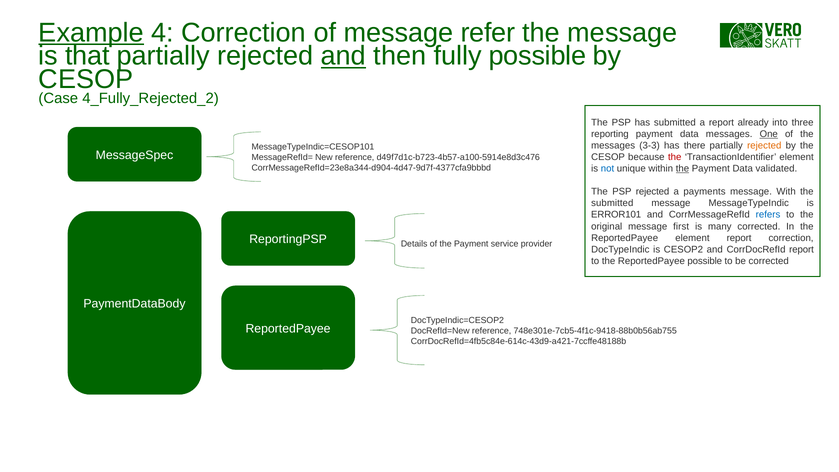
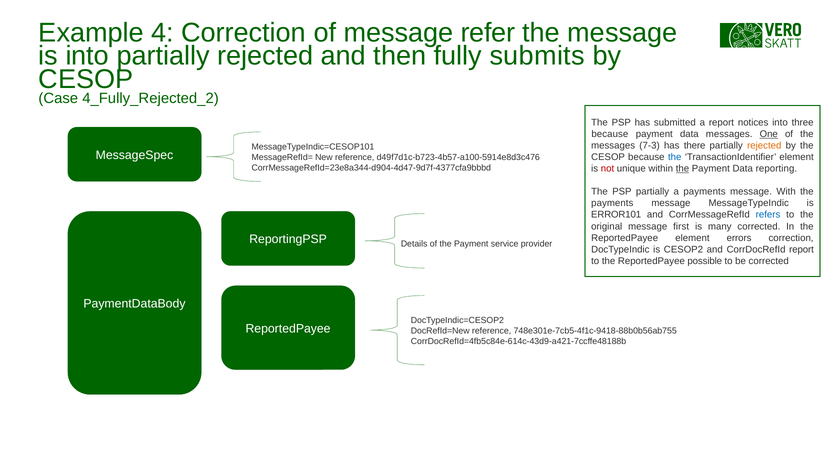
Example underline: present -> none (91, 33)
is that: that -> into (87, 56)
and underline: present -> none (343, 56)
fully possible: possible -> submits (537, 56)
already: already -> notices (753, 122)
reporting: reporting -> because (610, 134)
3-3: 3-3 -> 7-3 (650, 146)
the colour: red -> blue (675, 157)
not colour: blue -> red (608, 169)
validated: validated -> reporting (776, 169)
PSP rejected: rejected -> partially (653, 192)
submitted: submitted -> payments (612, 203)
element report: report -> errors (739, 238)
